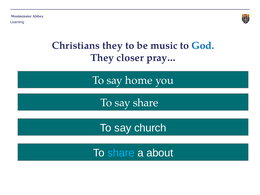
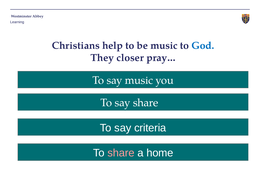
Christians they: they -> help (113, 46)
say home: home -> music (139, 80)
church: church -> criteria (150, 128)
share colour: light blue -> pink (121, 153)
about: about -> home (160, 153)
